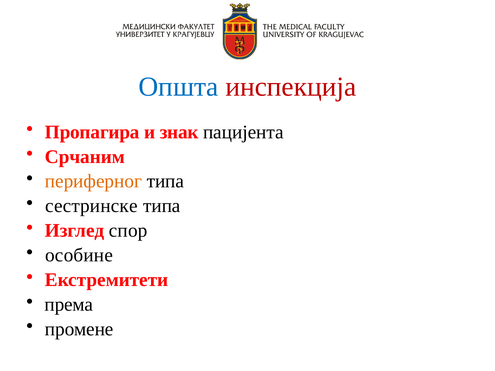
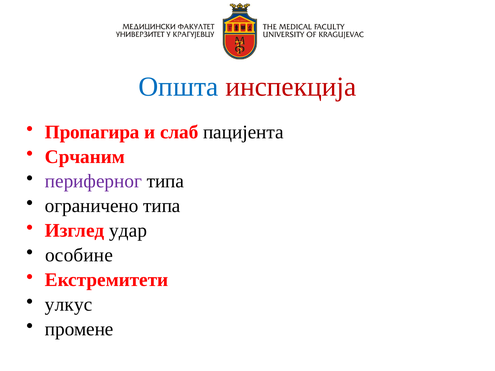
знак: знак -> слаб (179, 132)
периферног colour: orange -> purple (93, 181)
сестринске: сестринске -> ограничено (92, 206)
спор: спор -> удар (128, 231)
према: према -> улкус (69, 305)
